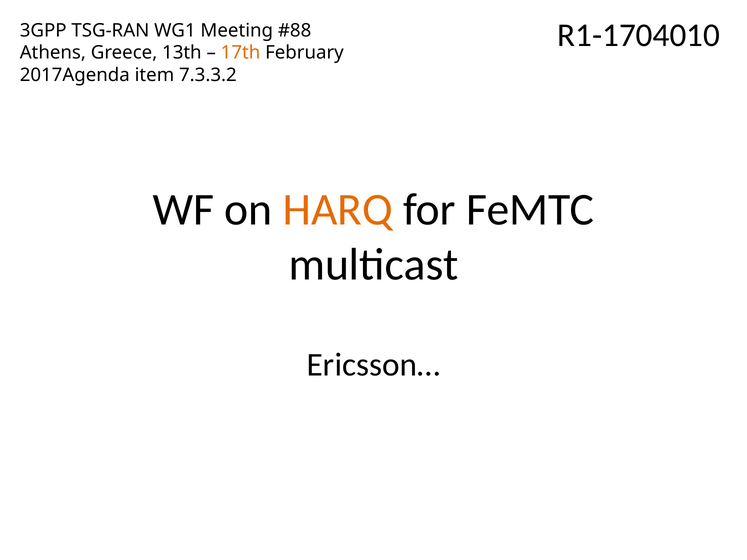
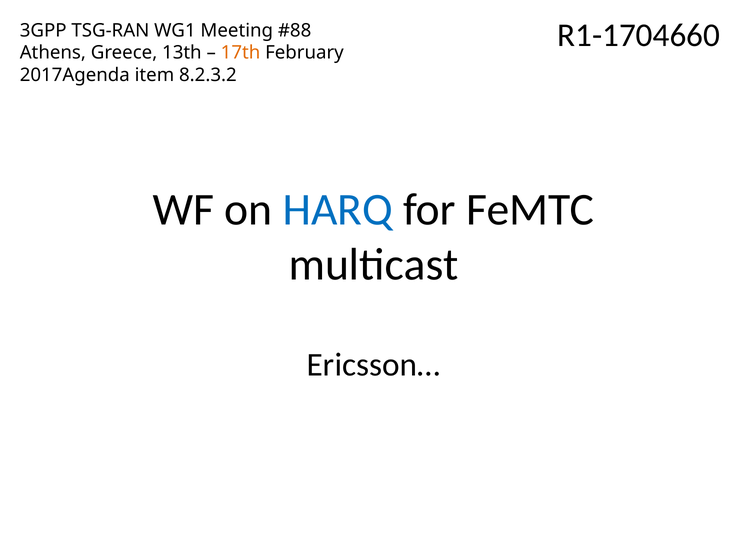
R1-1704010: R1-1704010 -> R1-1704660 (639, 35)
7.3.3.2: 7.3.3.2 -> 8.2.3.2 (208, 75)
HARQ colour: orange -> blue (338, 210)
